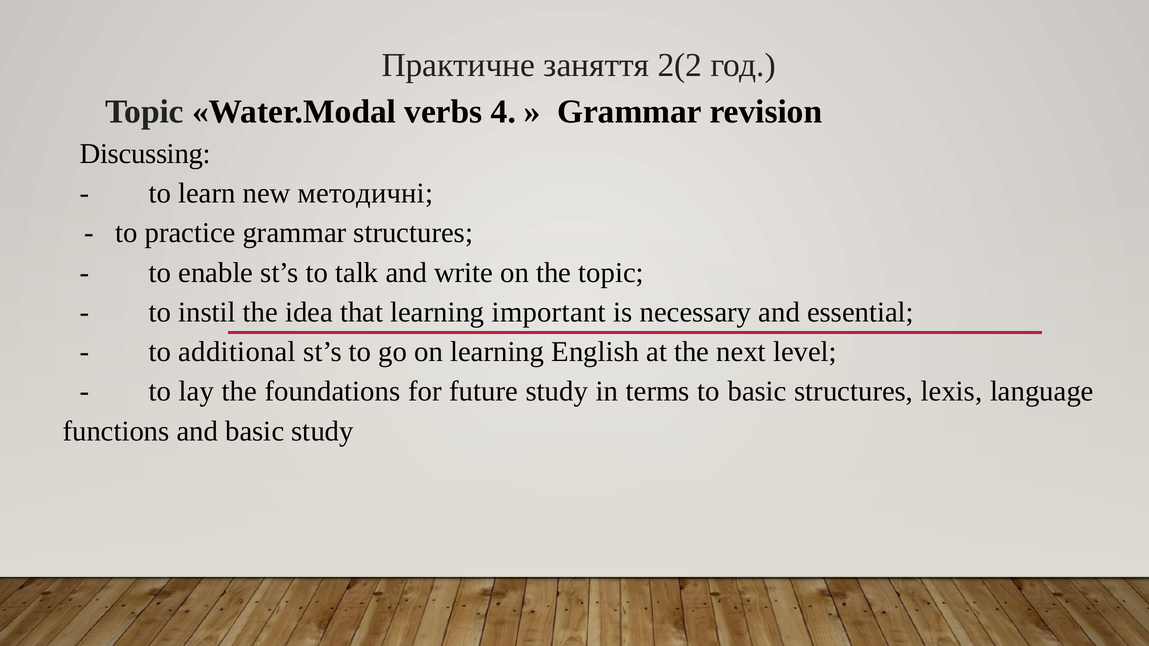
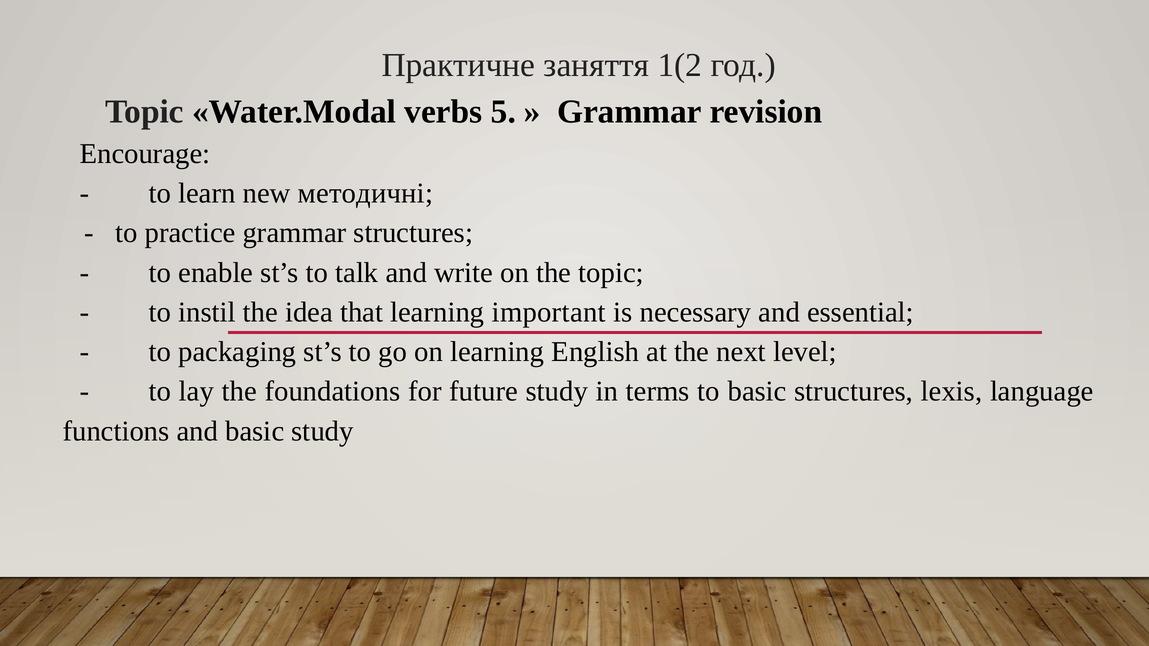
2(2: 2(2 -> 1(2 (680, 65)
4: 4 -> 5 (503, 112)
Discussing: Discussing -> Encourage (145, 154)
additional: additional -> packaging (237, 352)
